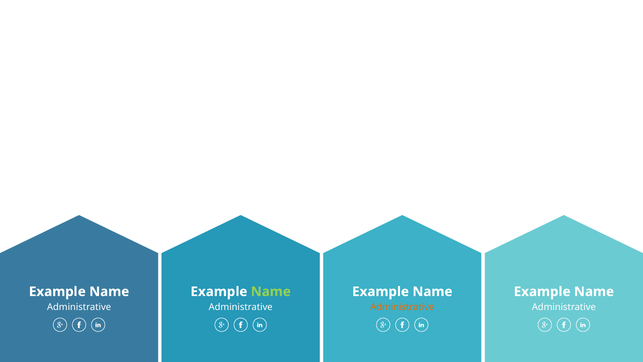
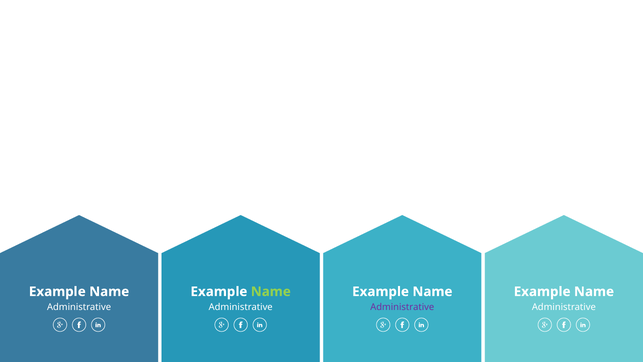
Administrative colour: orange -> purple (402, 307)
